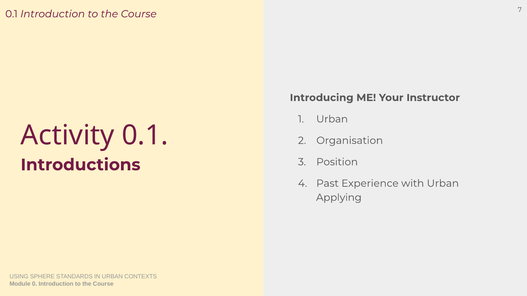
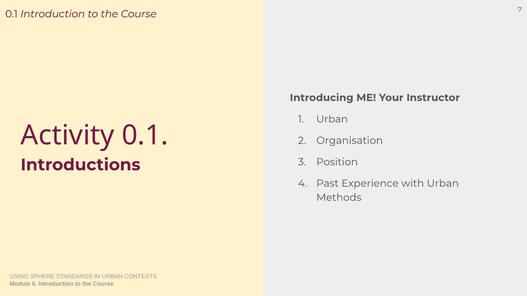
Applying: Applying -> Methods (339, 198)
